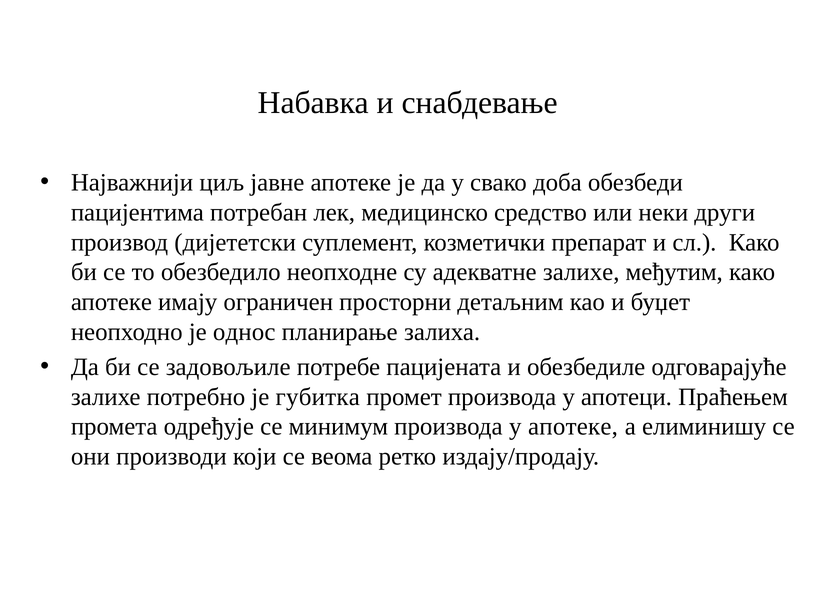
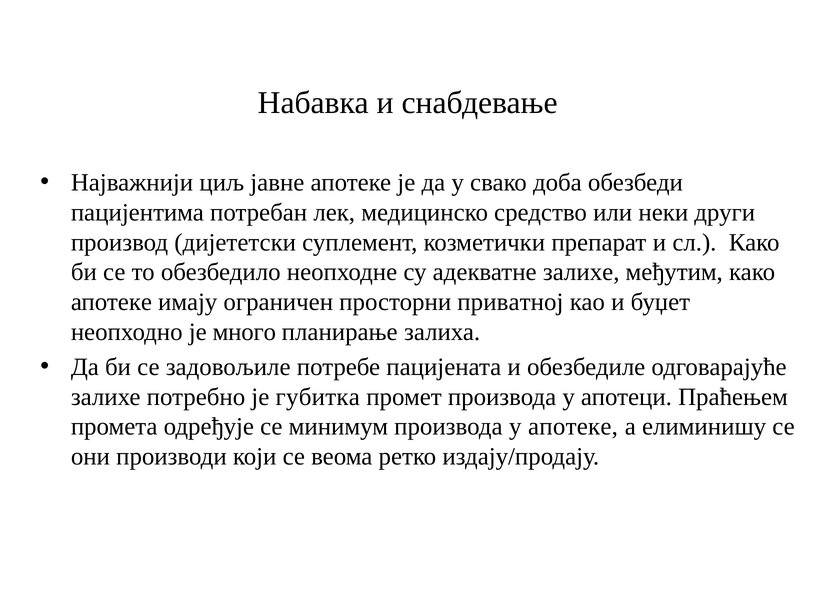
детаљним: детаљним -> приватној (510, 302)
однос: однос -> много (244, 332)
